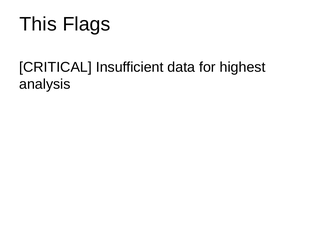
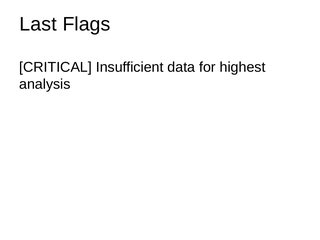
This: This -> Last (38, 24)
